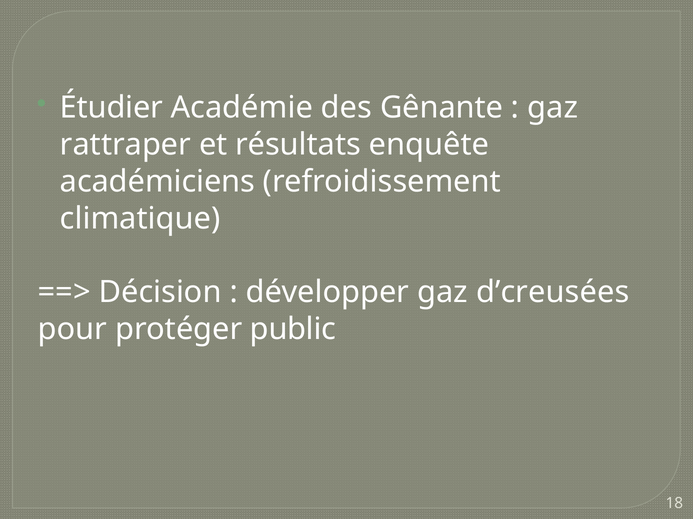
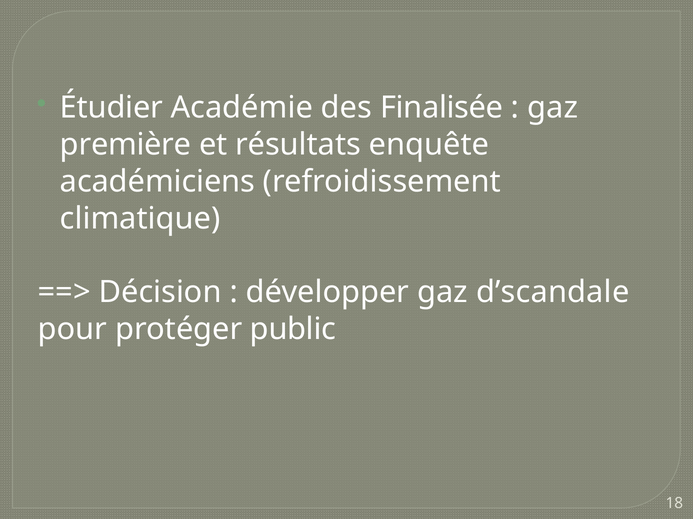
Gênante: Gênante -> Finalisée (442, 108)
rattraper: rattraper -> première (126, 145)
d’creusées: d’creusées -> d’scandale (553, 293)
